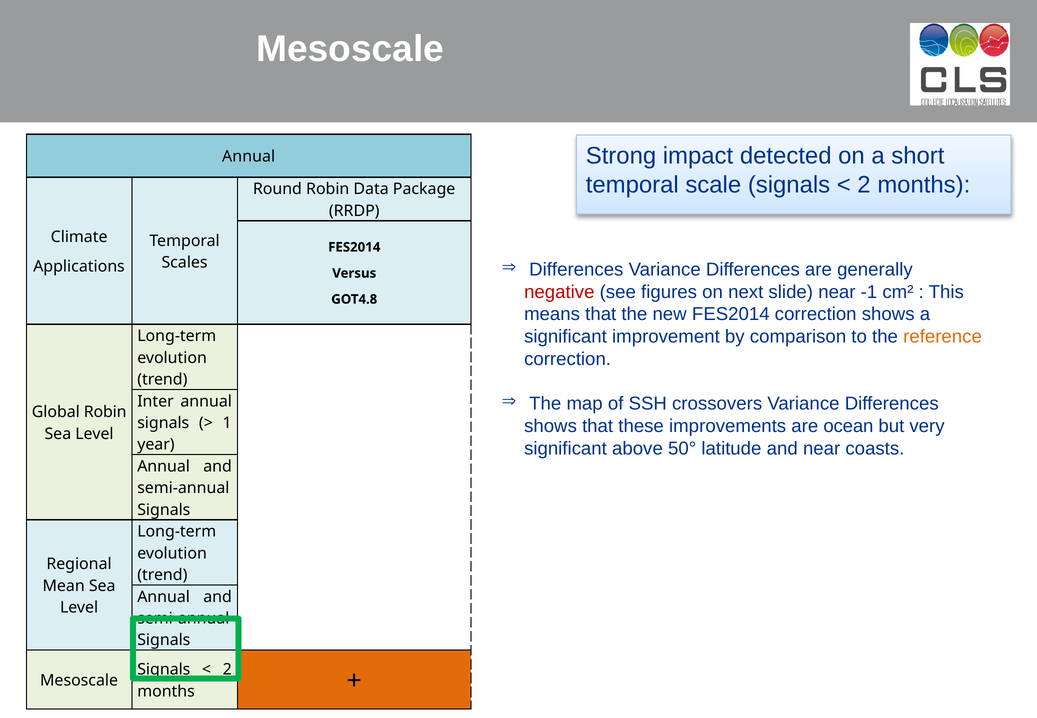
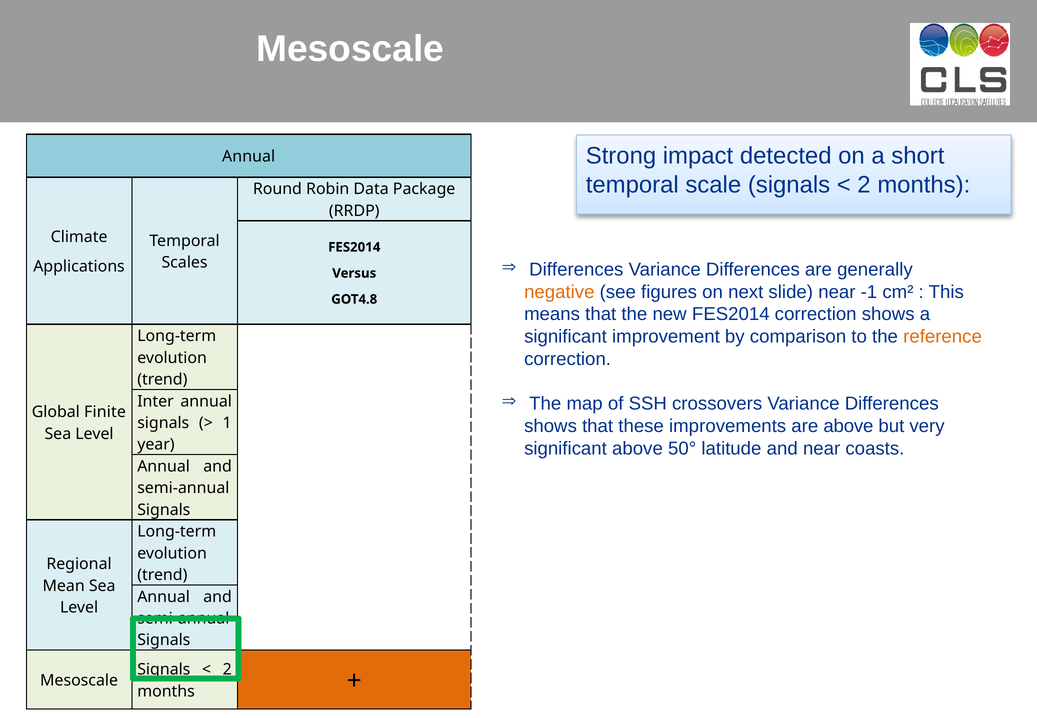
negative colour: red -> orange (559, 292)
Global Robin: Robin -> Finite (105, 412)
are ocean: ocean -> above (848, 426)
